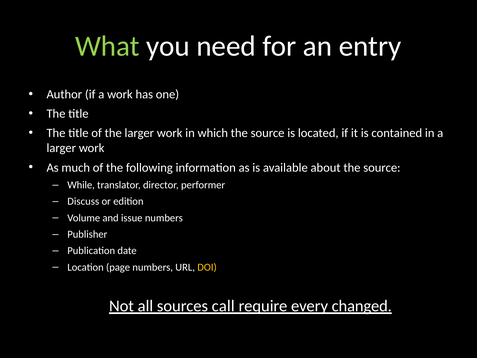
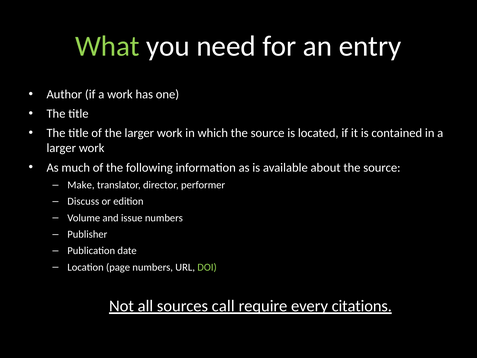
While: While -> Make (81, 185)
DOI colour: yellow -> light green (207, 267)
changed: changed -> citations (362, 306)
